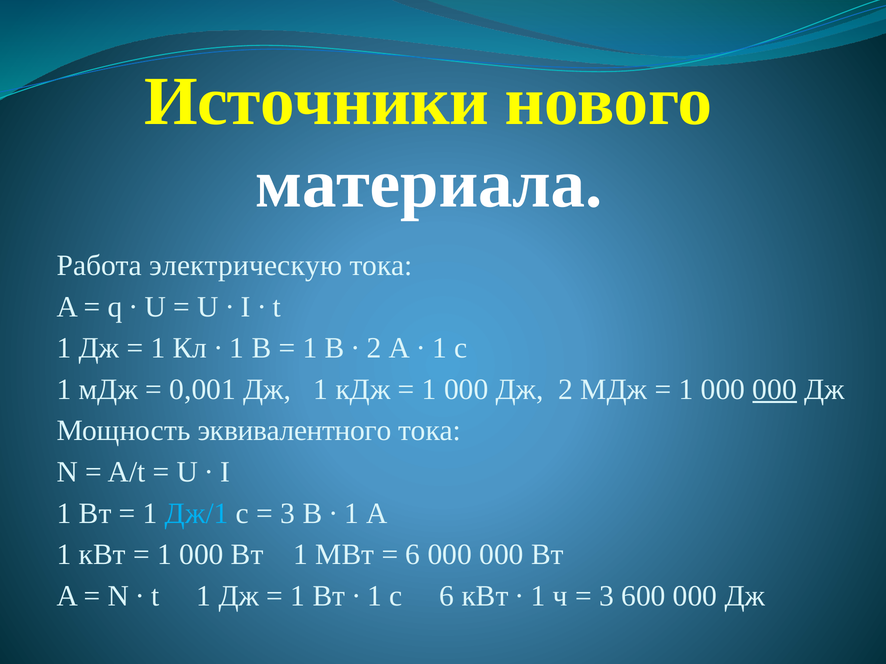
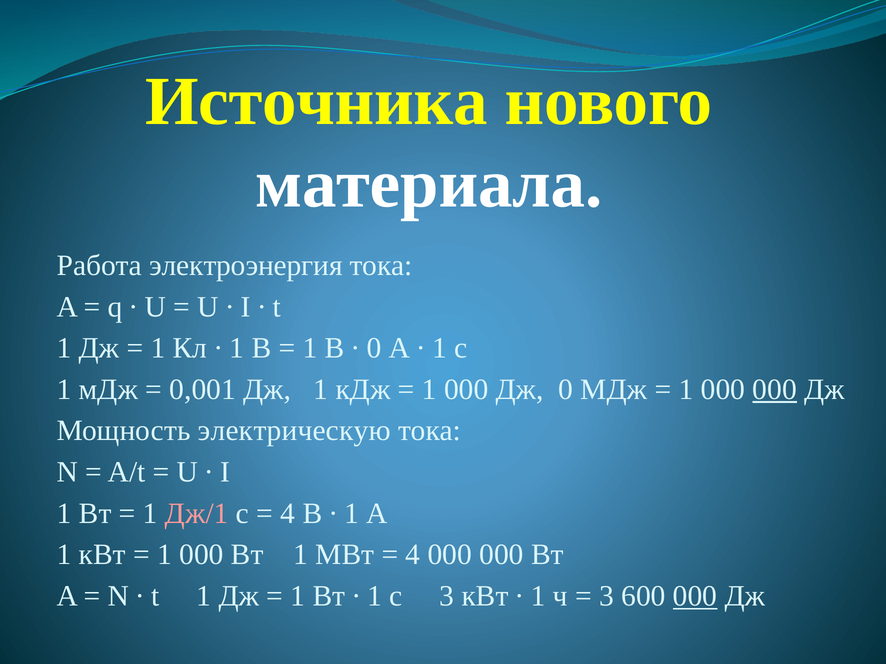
Источники: Источники -> Источника (316, 101)
электрическую: электрическую -> электроэнергия (246, 266)
2: 2 -> 0 (374, 348)
Дж 2: 2 -> 0 (566, 390)
эквивалентного: эквивалентного -> электрическую (294, 431)
Дж/1 colour: light blue -> pink (197, 514)
3: 3 -> 4 (288, 514)
6: 6 -> 4 (413, 555)
с 6: 6 -> 3 (447, 596)
000 underline: none -> present (695, 596)
